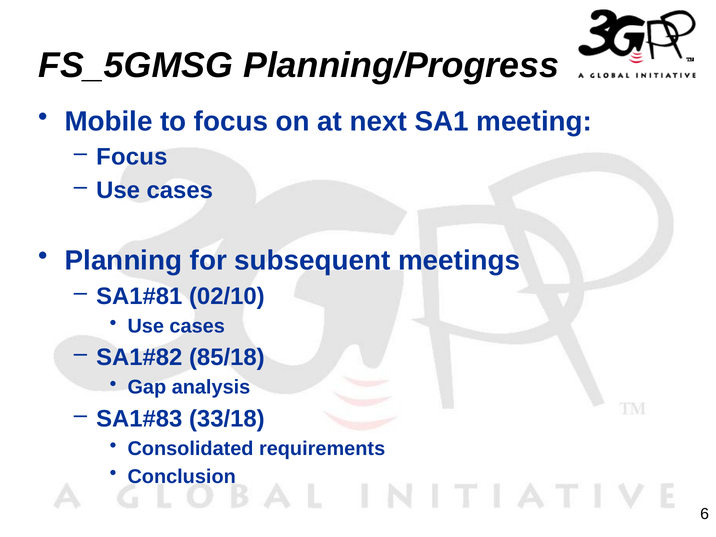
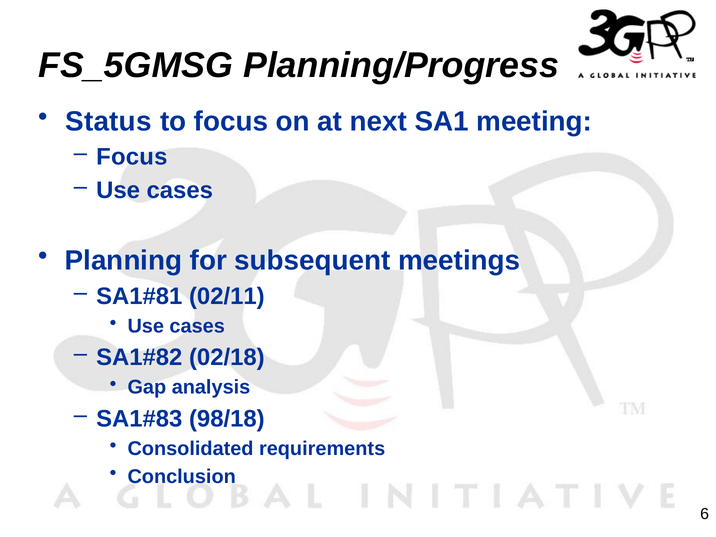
Mobile: Mobile -> Status (109, 121)
02/10: 02/10 -> 02/11 (227, 296)
85/18: 85/18 -> 02/18 (227, 357)
33/18: 33/18 -> 98/18 (227, 419)
